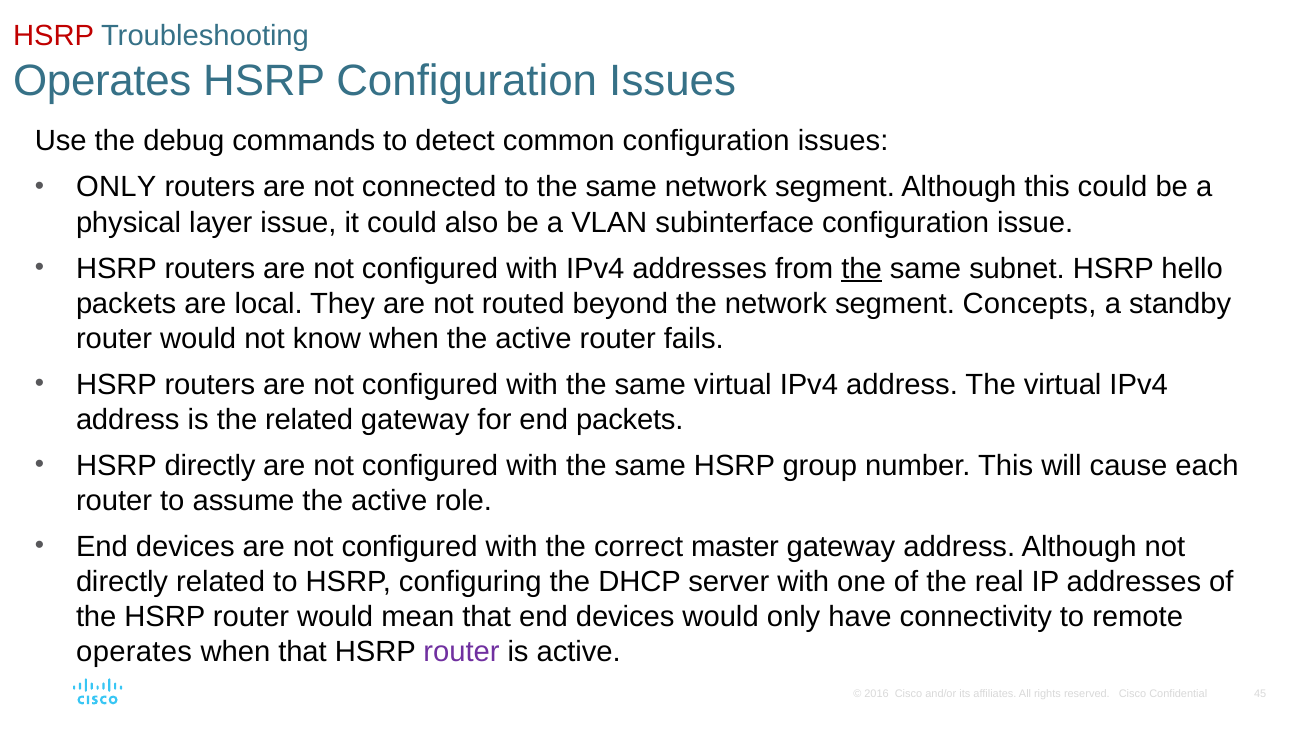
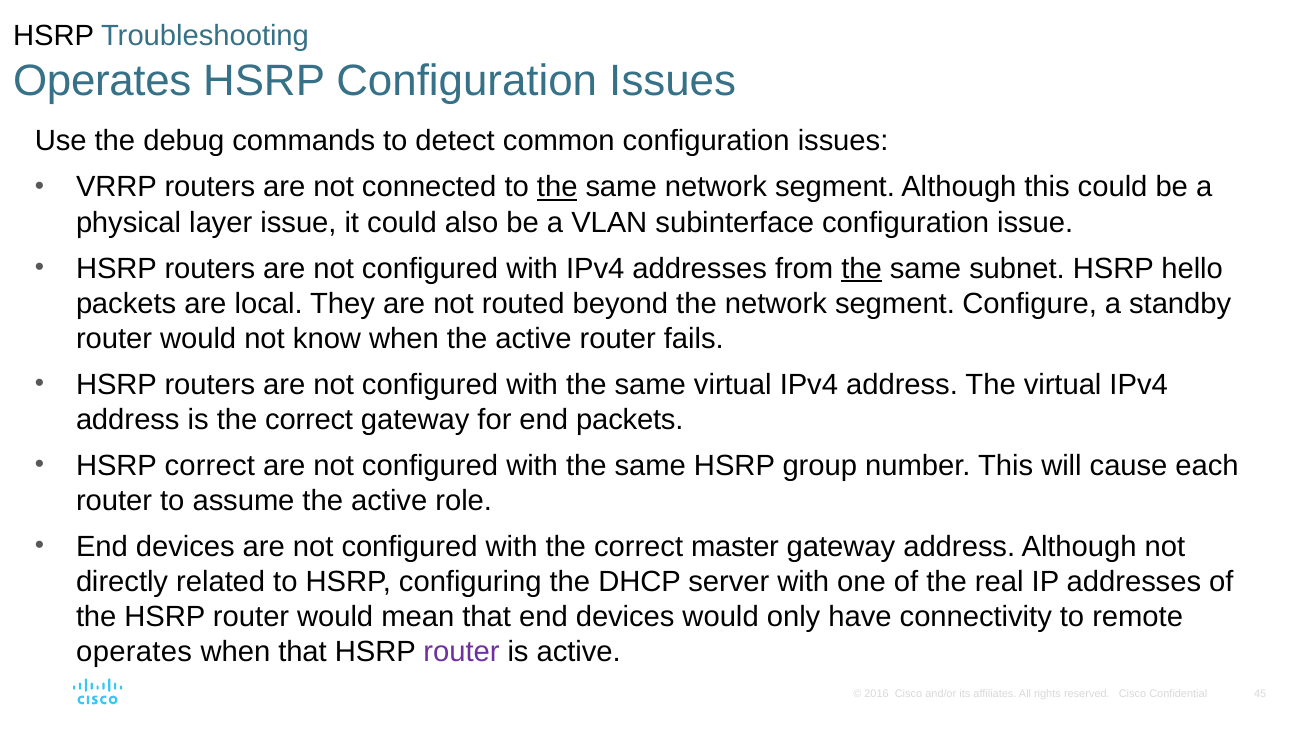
HSRP colour: red -> black (54, 36)
ONLY: ONLY -> VRRP (116, 187)
the underline: none -> present (557, 187)
Concepts: Concepts -> Configure (1030, 304)
is the related: related -> correct (309, 420)
HSRP directly: directly -> correct (210, 466)
